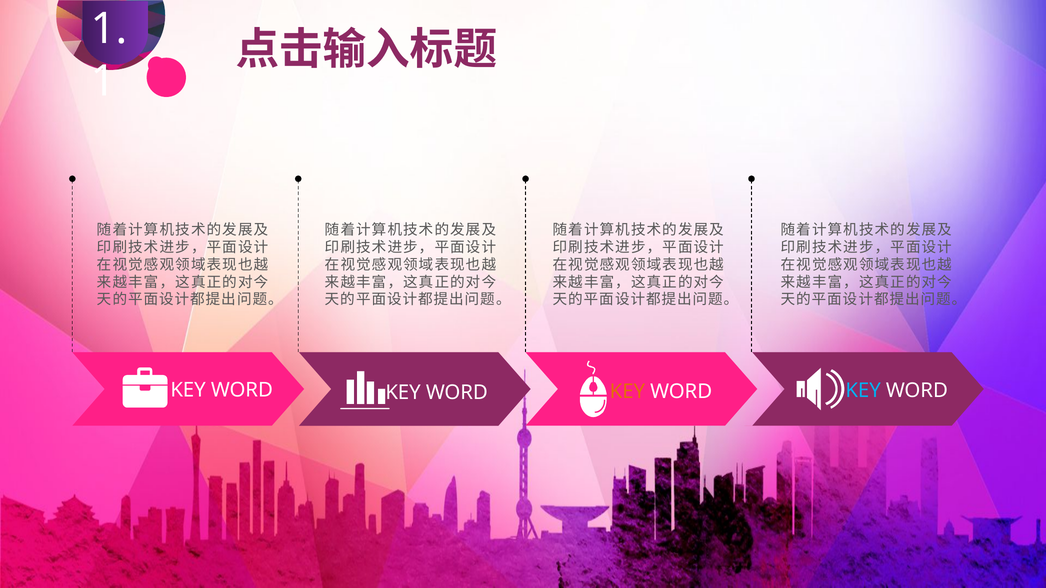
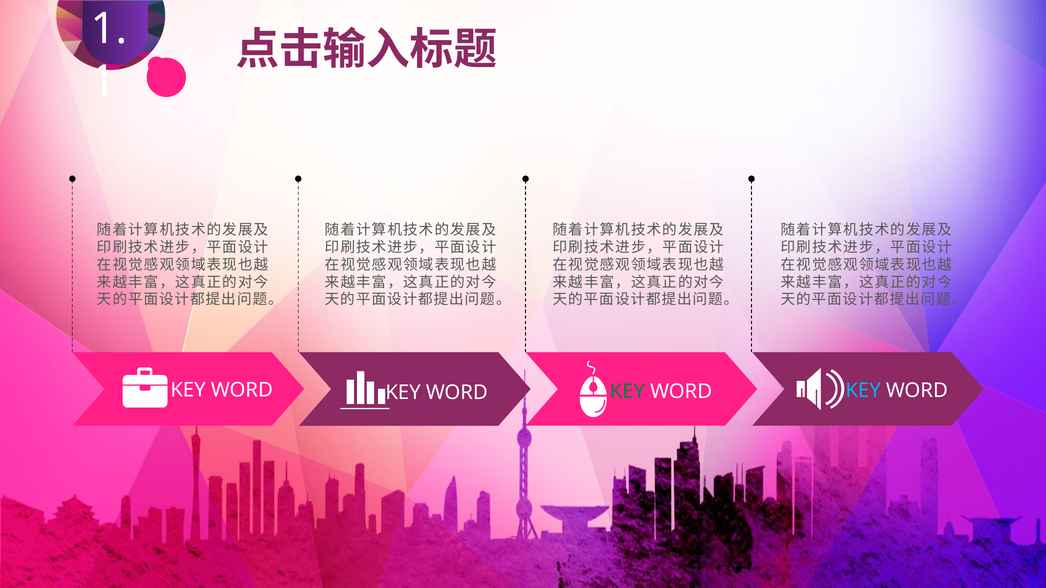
KEY colour: orange -> green (627, 392)
